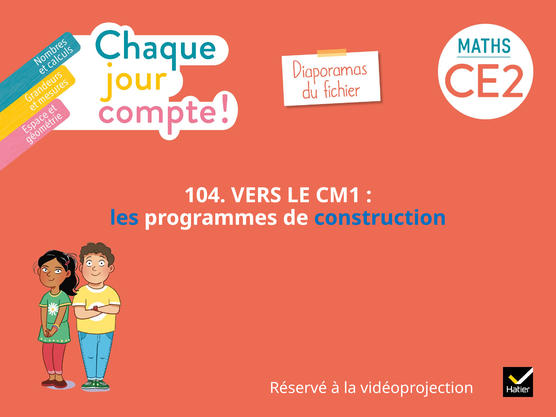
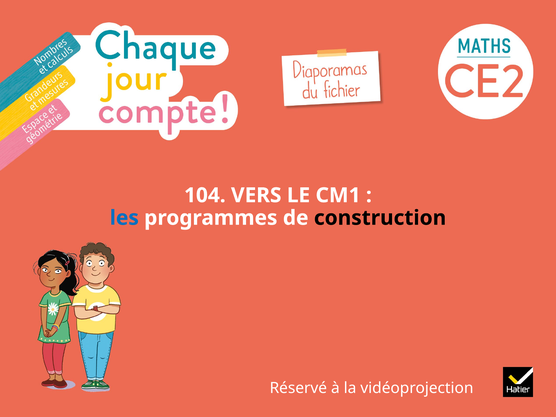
construction colour: blue -> black (380, 218)
